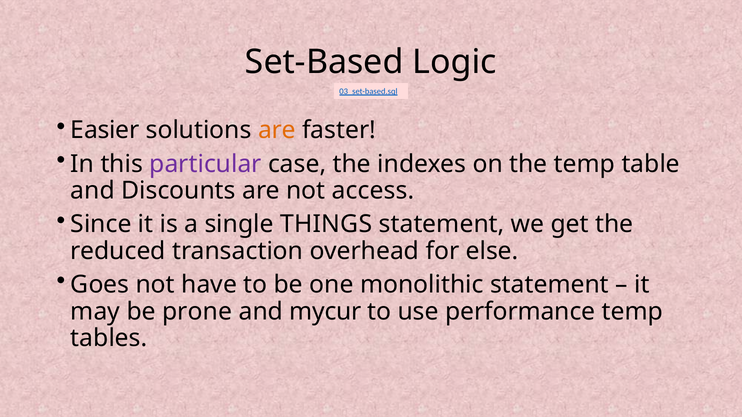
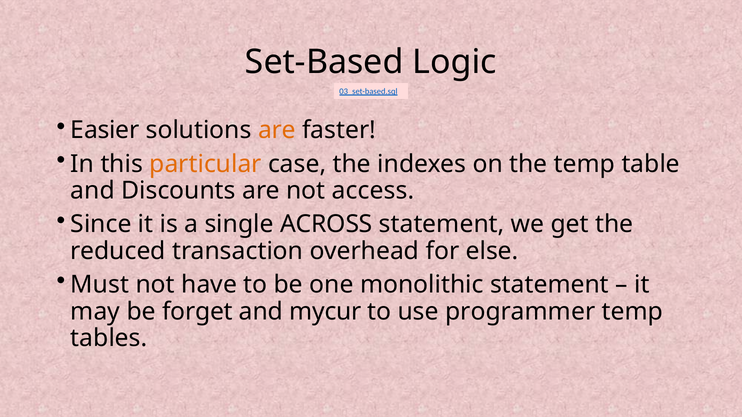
particular colour: purple -> orange (206, 164)
THINGS: THINGS -> ACROSS (326, 225)
Goes: Goes -> Must (100, 285)
prone: prone -> forget (197, 312)
performance: performance -> programmer (520, 312)
